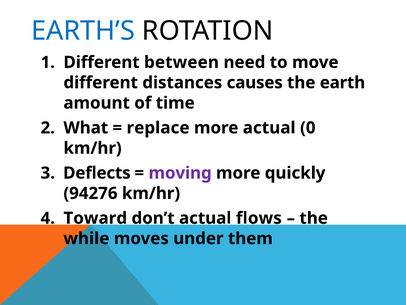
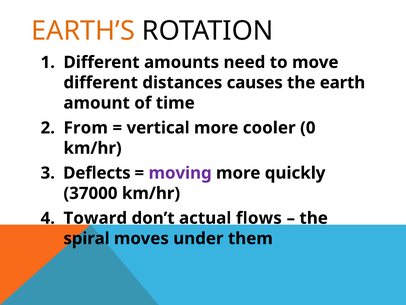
EARTH’S colour: blue -> orange (83, 31)
between: between -> amounts (182, 62)
What: What -> From (86, 128)
replace: replace -> vertical (158, 128)
more actual: actual -> cooler (269, 128)
94276: 94276 -> 37000 (90, 193)
while: while -> spiral (87, 238)
